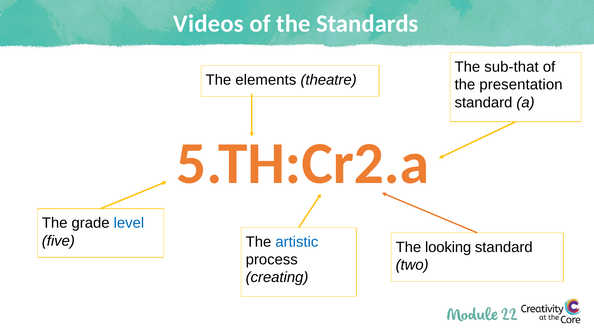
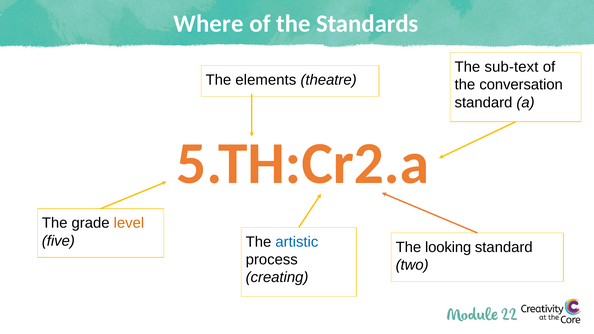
Videos: Videos -> Where (209, 24)
sub-that: sub-that -> sub-text (511, 67)
presentation: presentation -> conversation (521, 85)
level colour: blue -> orange (129, 223)
